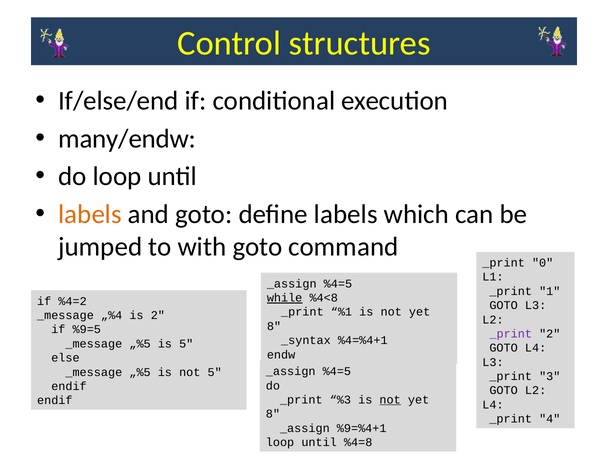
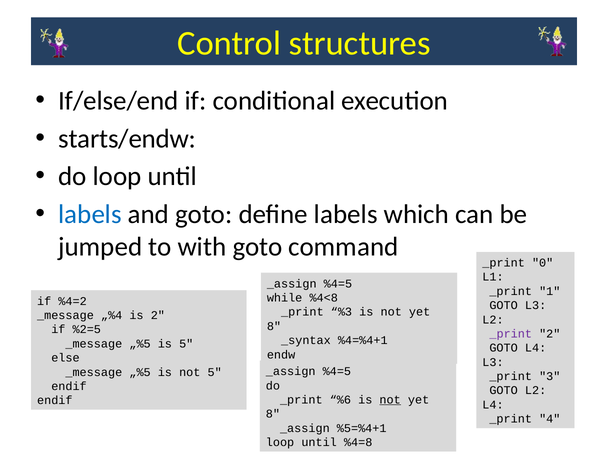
many/endw: many/endw -> starts/endw (127, 139)
labels colour: orange -> blue (90, 214)
while underline: present -> none (285, 298)
%1: %1 -> %3 (341, 312)
%9=5: %9=5 -> %2=5 (87, 330)
%3: %3 -> %6 (340, 400)
%9=%4+1: %9=%4+1 -> %5=%4+1 (362, 428)
